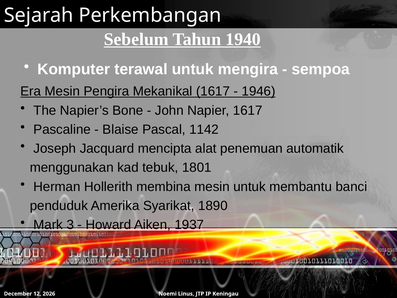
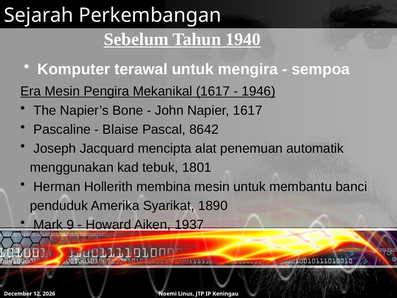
1142: 1142 -> 8642 (204, 129)
3: 3 -> 9 (70, 225)
